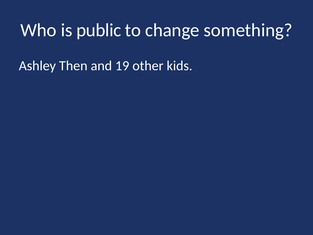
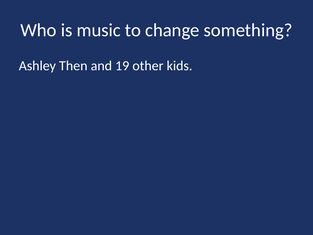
public: public -> music (99, 30)
